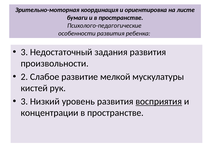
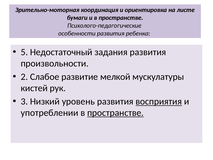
3: 3 -> 5 (24, 52)
концентрации: концентрации -> употреблении (50, 113)
пространстве underline: none -> present (115, 113)
